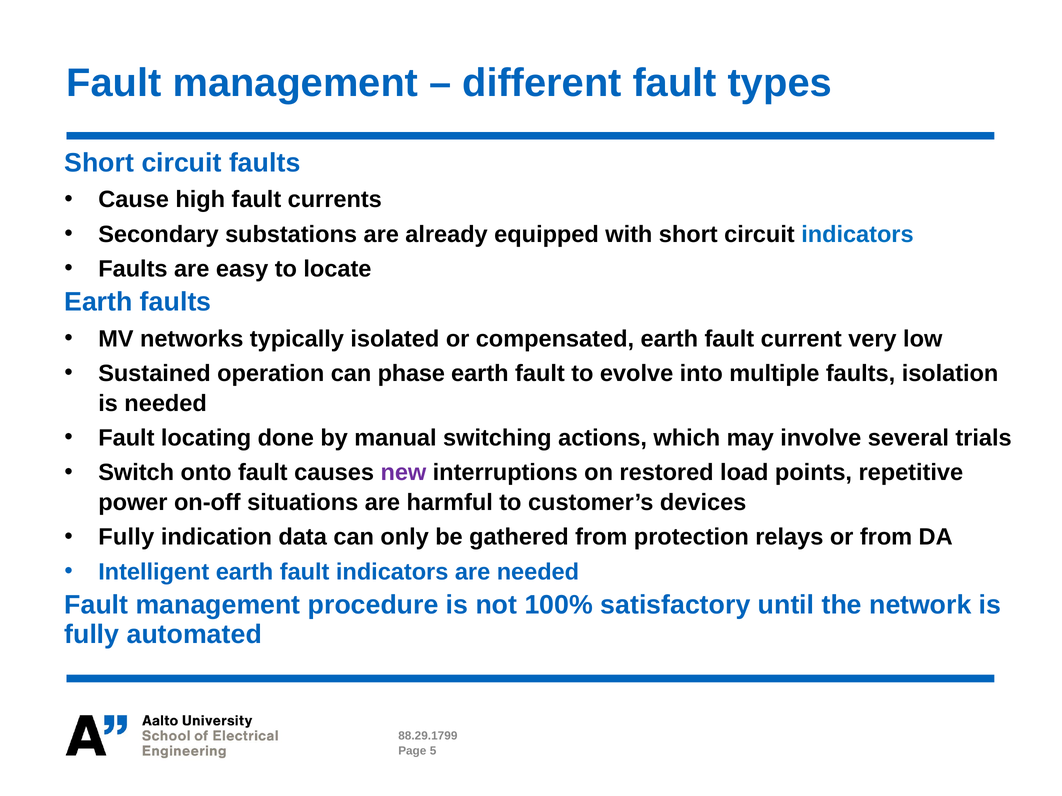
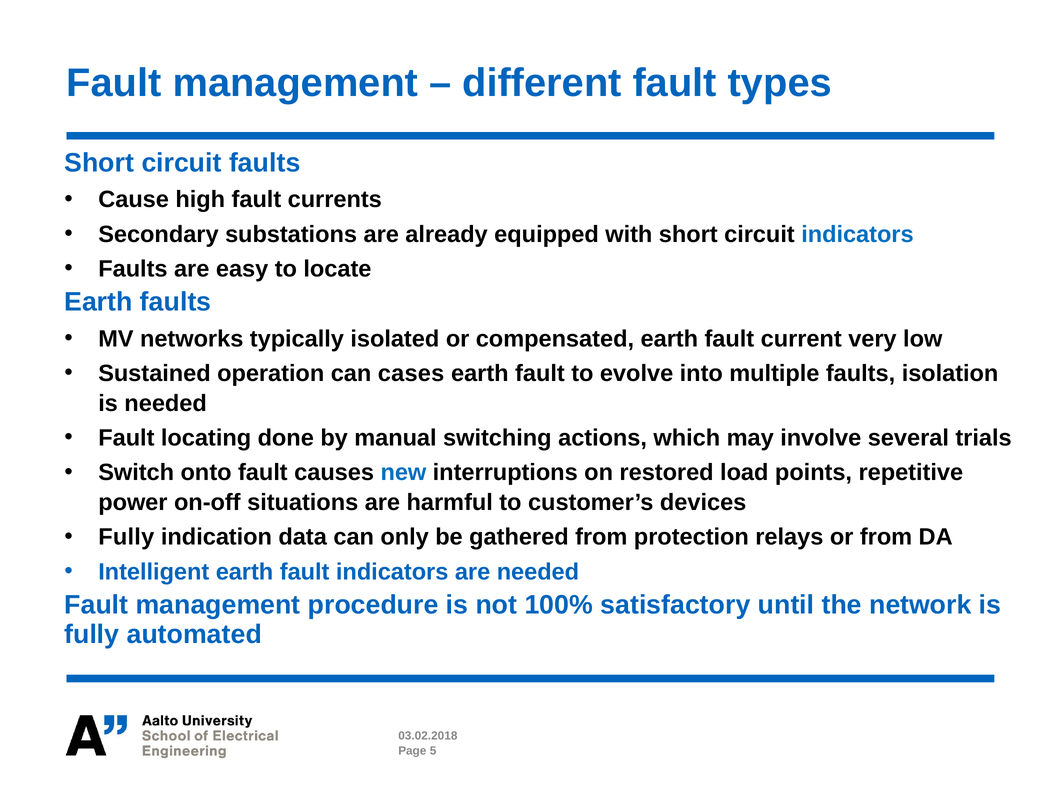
phase: phase -> cases (411, 374)
new colour: purple -> blue (403, 473)
88.29.1799: 88.29.1799 -> 03.02.2018 (428, 737)
